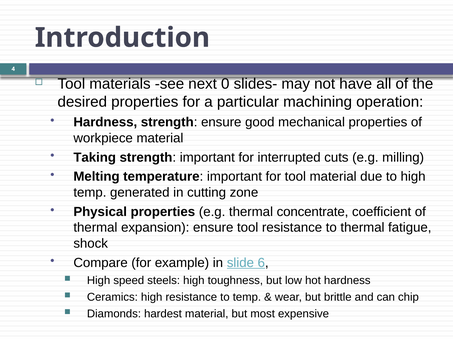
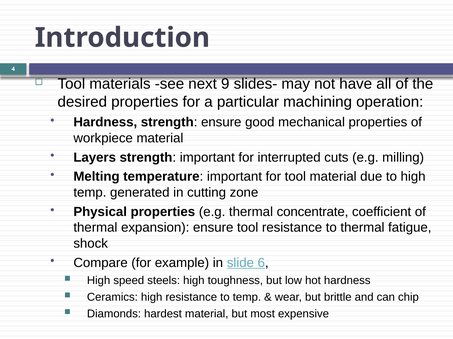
0: 0 -> 9 (225, 84)
Taking: Taking -> Layers (95, 158)
